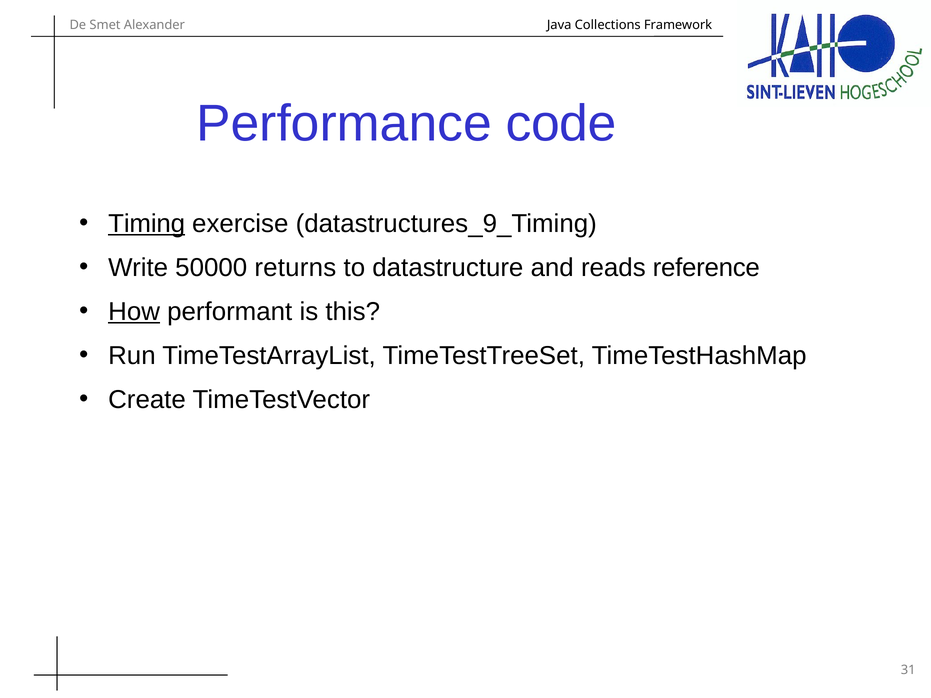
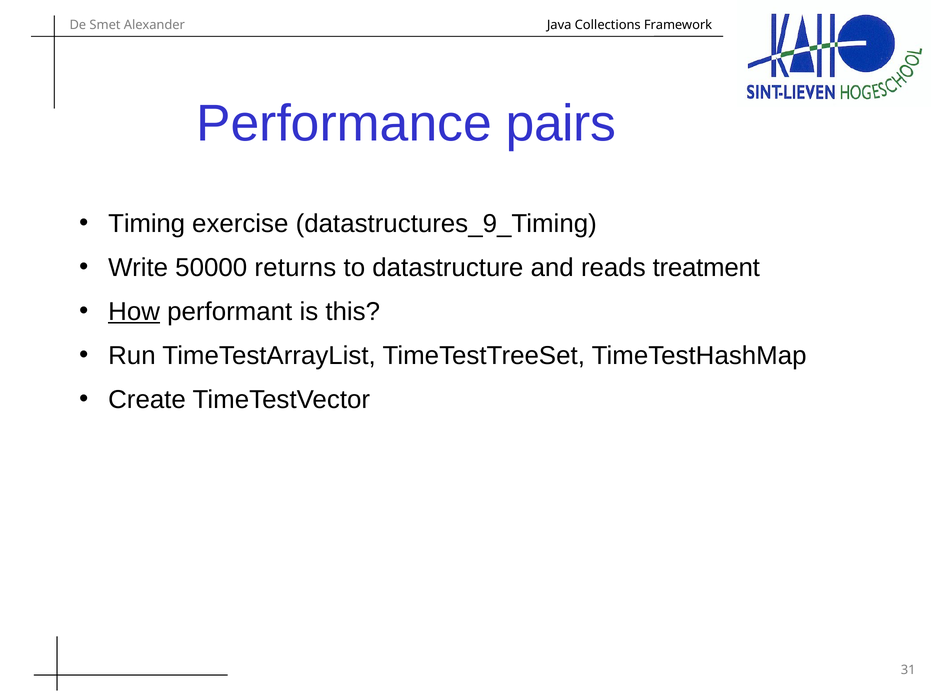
code: code -> pairs (561, 124)
Timing underline: present -> none (147, 224)
reference: reference -> treatment (706, 268)
